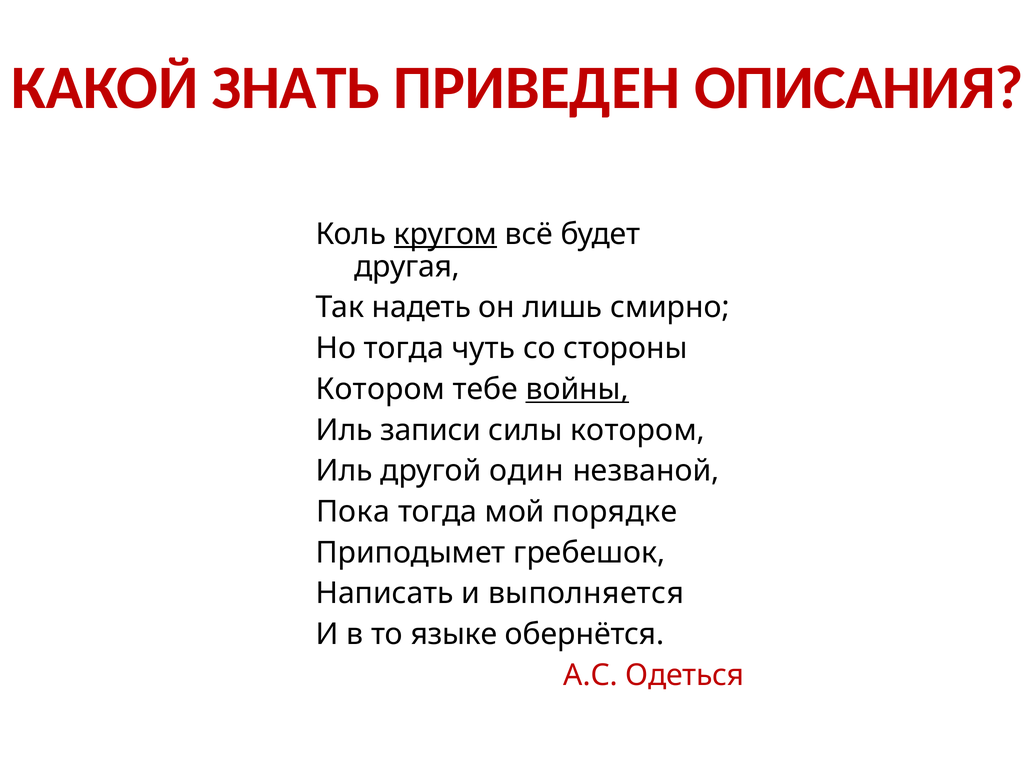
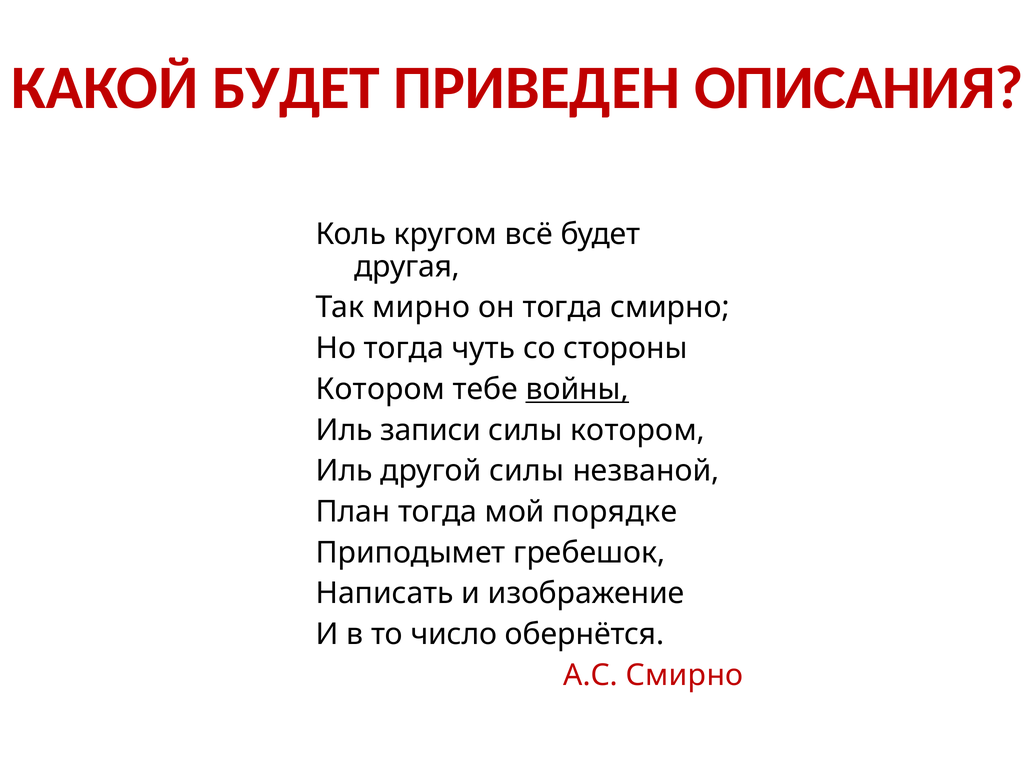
КАКОЙ ЗНАТЬ: ЗНАТЬ -> БУДЕТ (296, 88)
кругом underline: present -> none (445, 234)
надеть: надеть -> мирно (421, 308)
он лишь: лишь -> тогда (563, 308)
другой один: один -> силы (527, 471)
Пока: Пока -> План (353, 512)
выполняется: выполняется -> изображение (586, 594)
языке: языке -> число (454, 635)
А.С Одеться: Одеться -> Смирно (685, 675)
